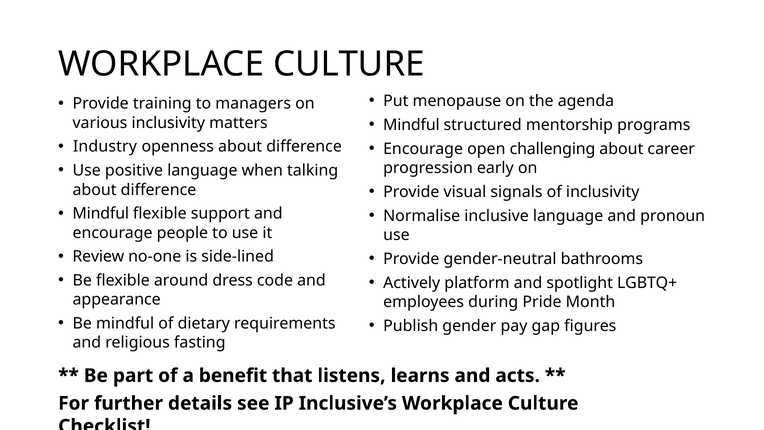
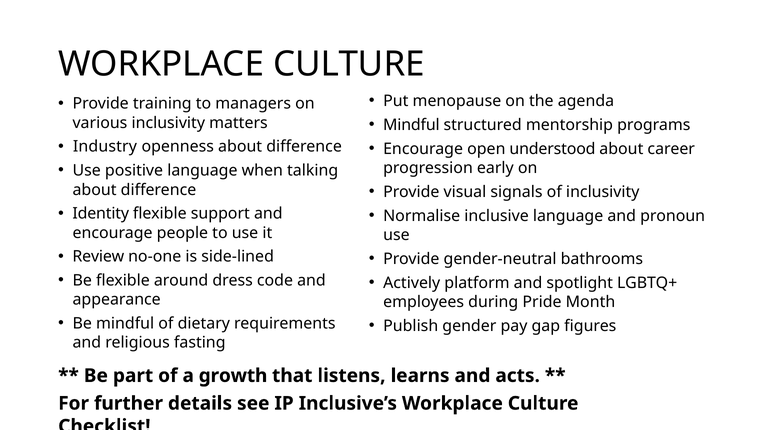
challenging: challenging -> understood (553, 149)
Mindful: Mindful -> Identity (101, 214)
benefit: benefit -> growth (233, 375)
